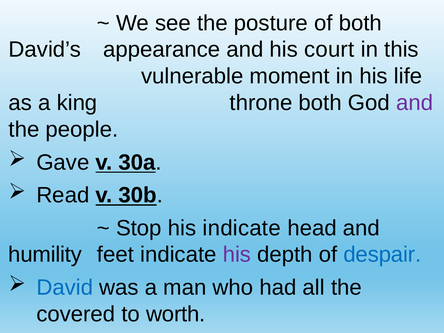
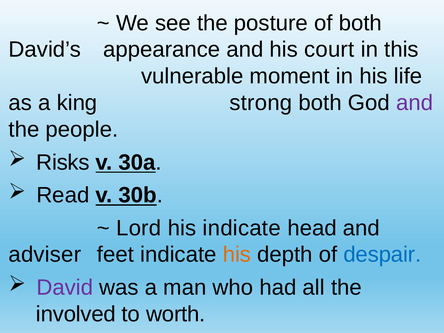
throne: throne -> strong (261, 103)
Gave: Gave -> Risks (63, 162)
Stop: Stop -> Lord (139, 228)
humility: humility -> adviser (45, 255)
his colour: purple -> orange (237, 255)
David colour: blue -> purple (65, 287)
covered: covered -> involved (76, 314)
